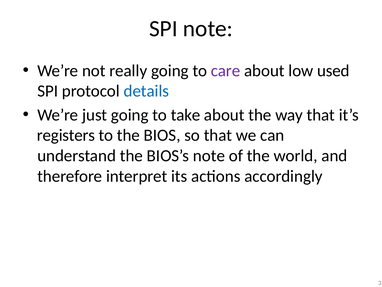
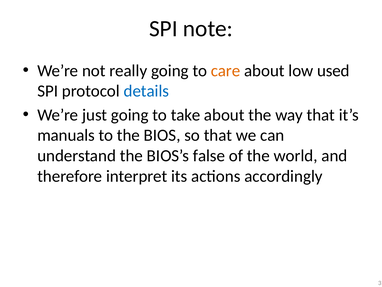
care colour: purple -> orange (226, 71)
registers: registers -> manuals (66, 135)
BIOS’s note: note -> false (209, 155)
